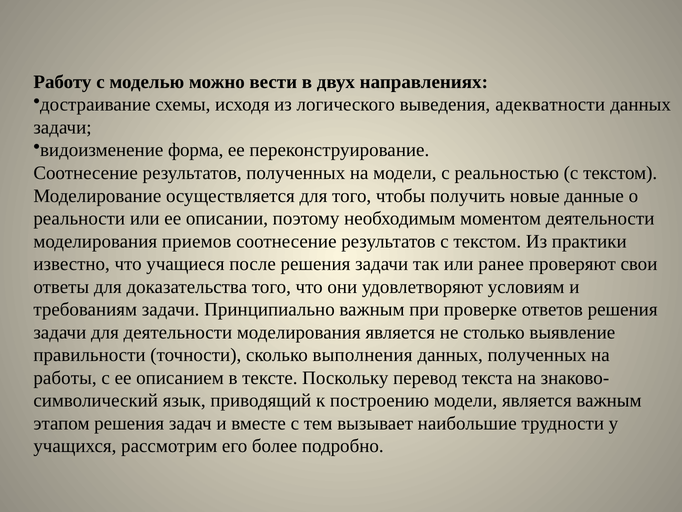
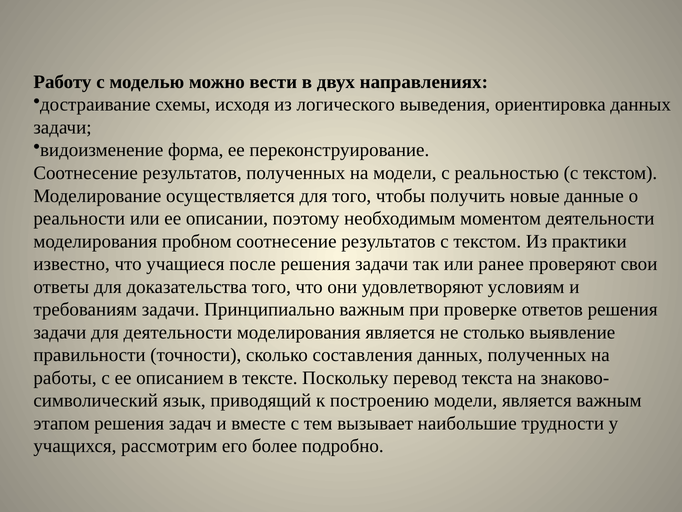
адекватности: адекватности -> ориентировка (550, 105)
приемов: приемов -> пробном (197, 241)
выполнения: выполнения -> составления (363, 355)
